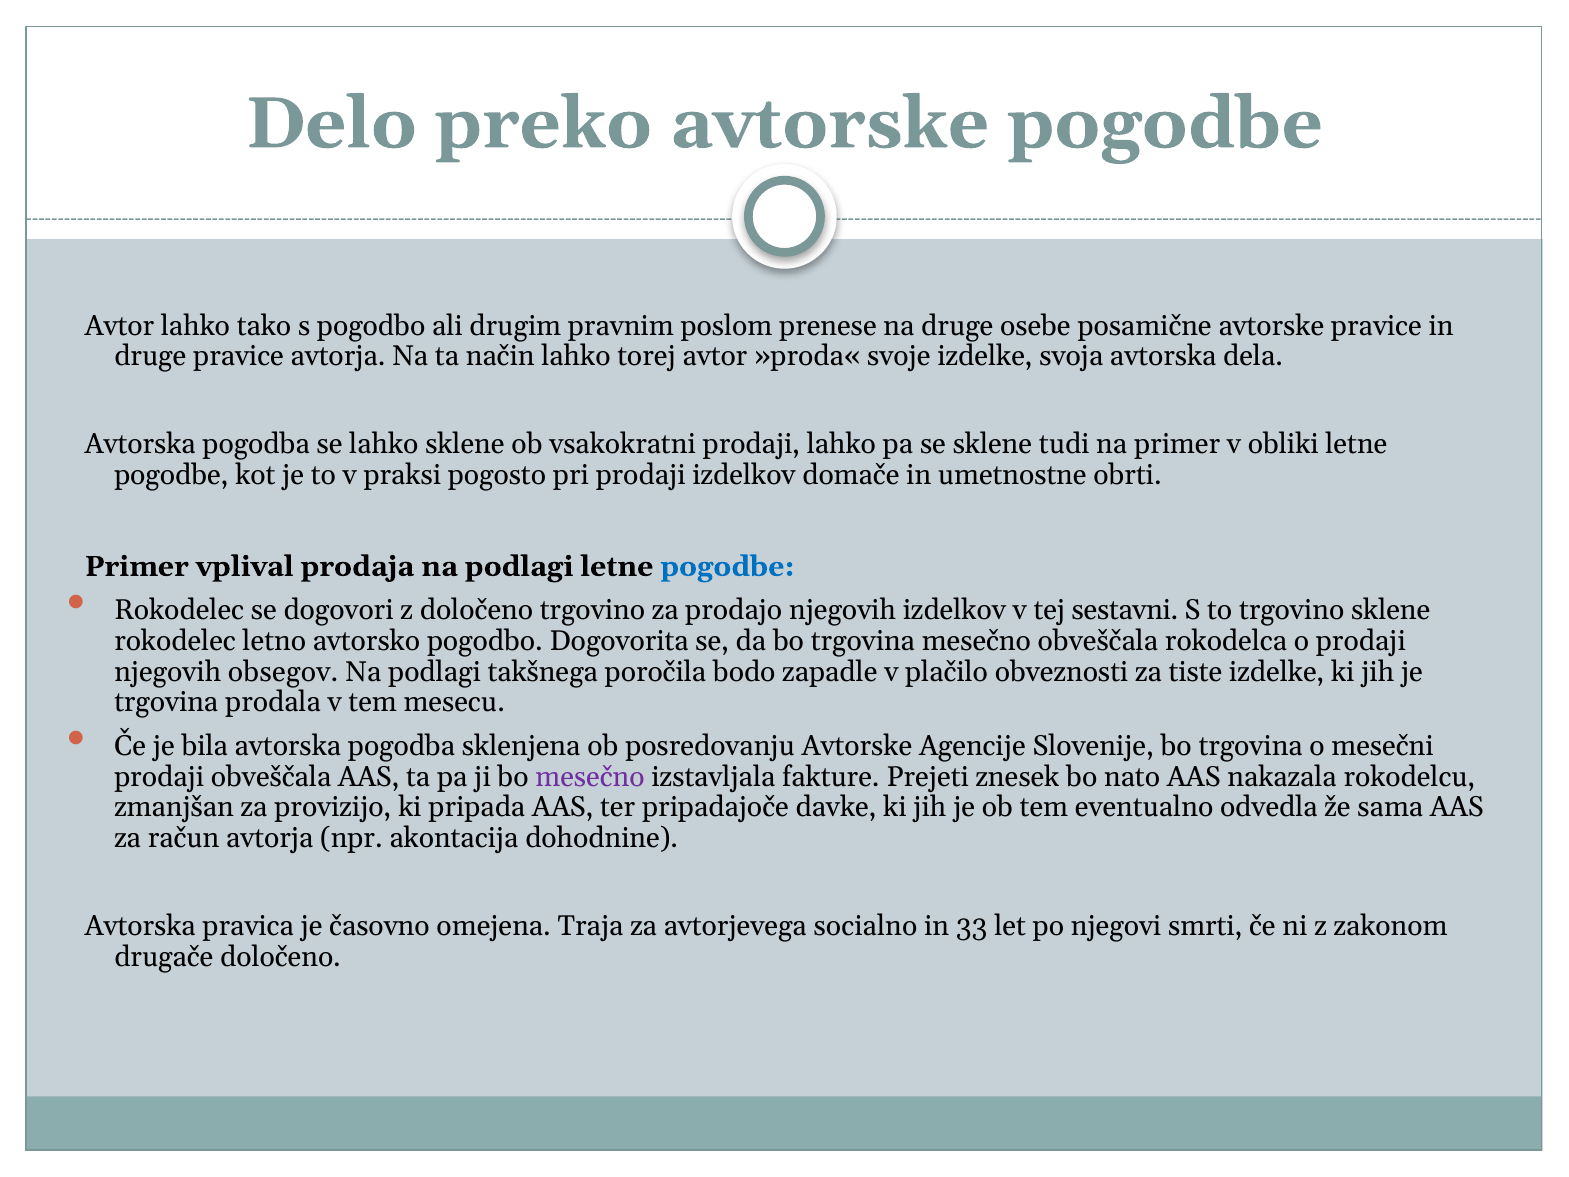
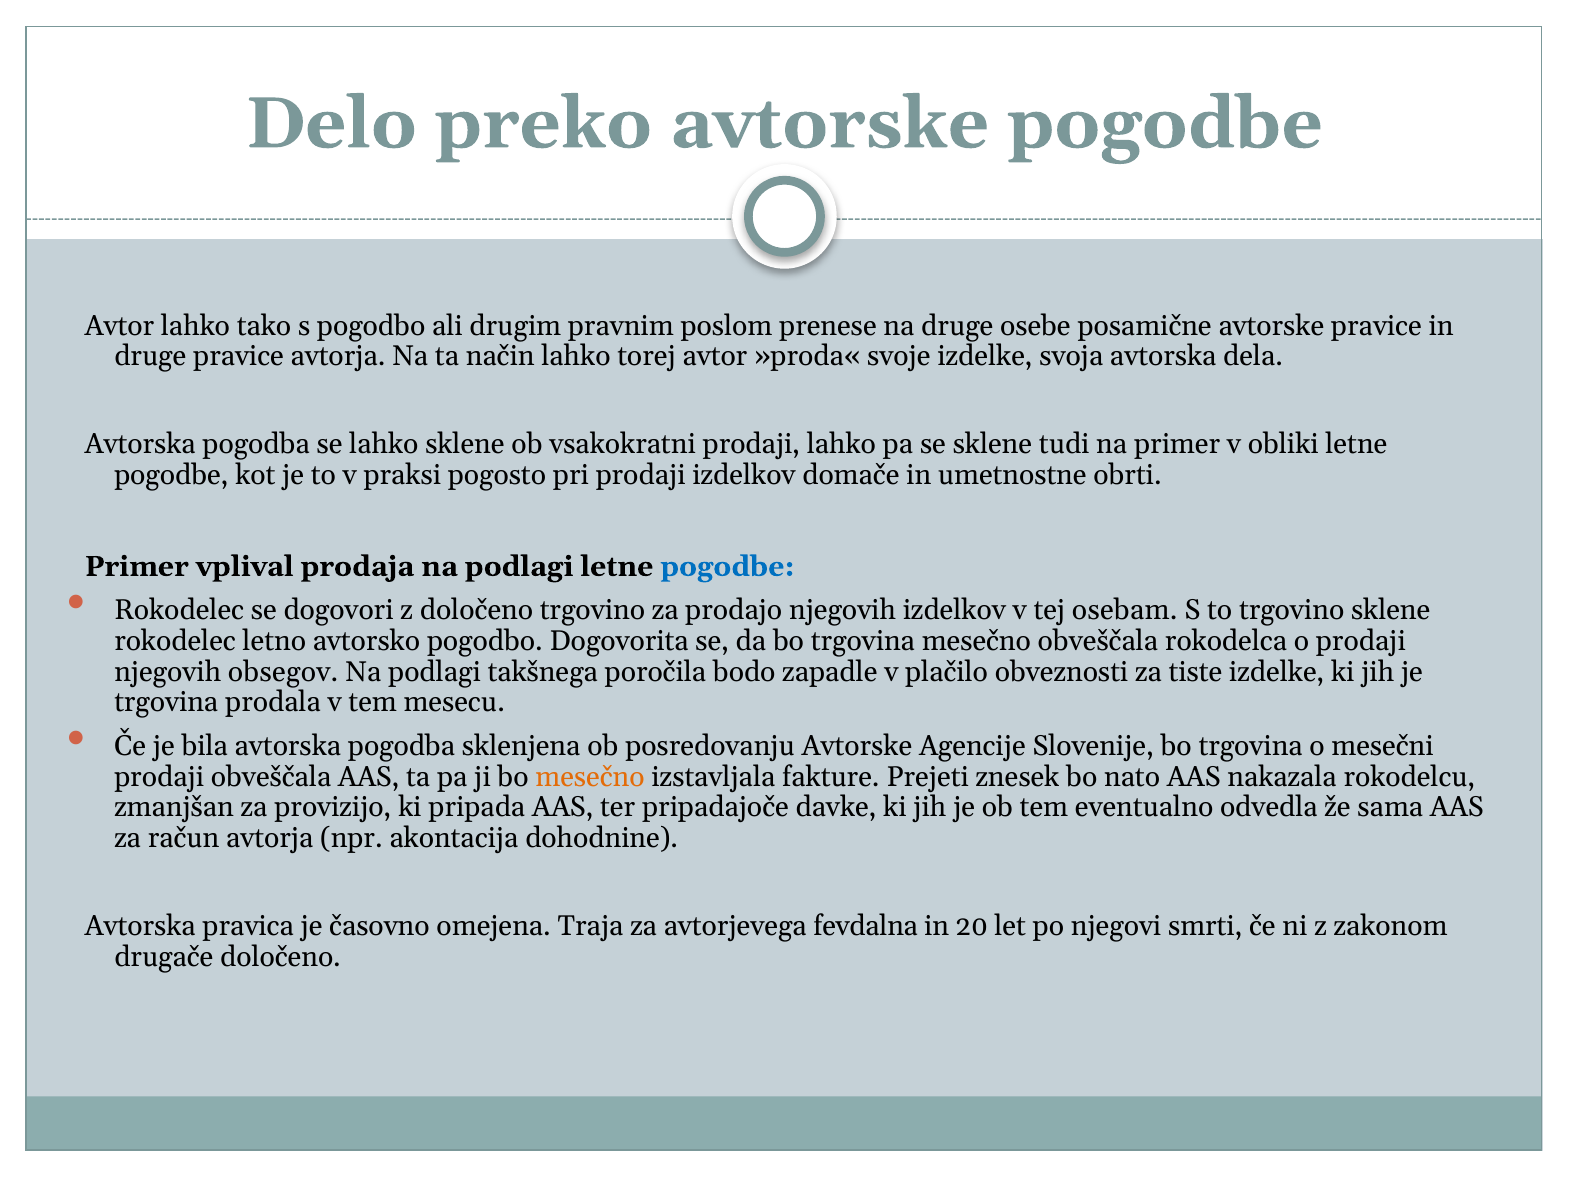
sestavni: sestavni -> osebam (1125, 610)
mesečno colour: purple -> orange (590, 777)
socialno: socialno -> fevdalna (866, 926)
33: 33 -> 20 (972, 926)
